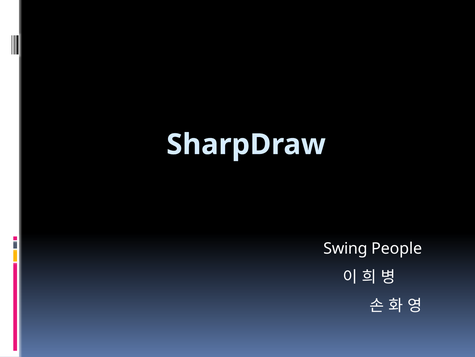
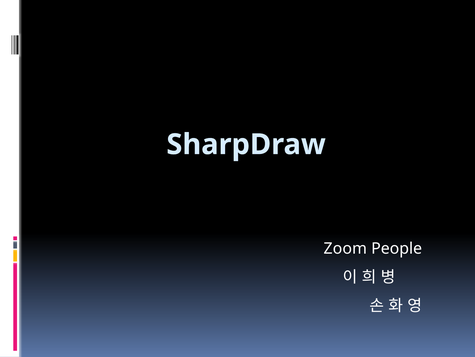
Swing: Swing -> Zoom (345, 248)
